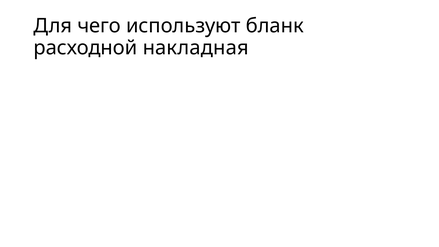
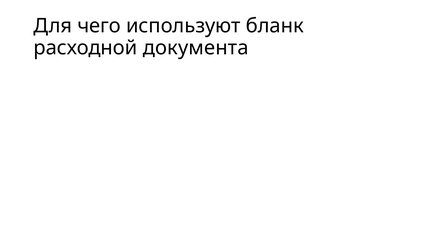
накладная: накладная -> документа (196, 48)
